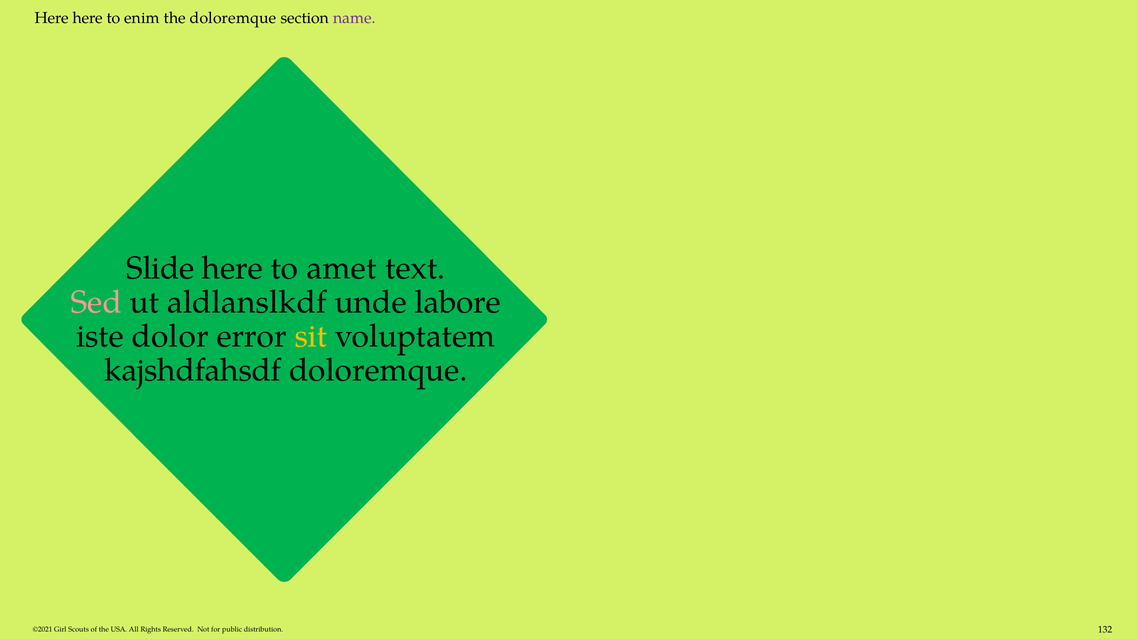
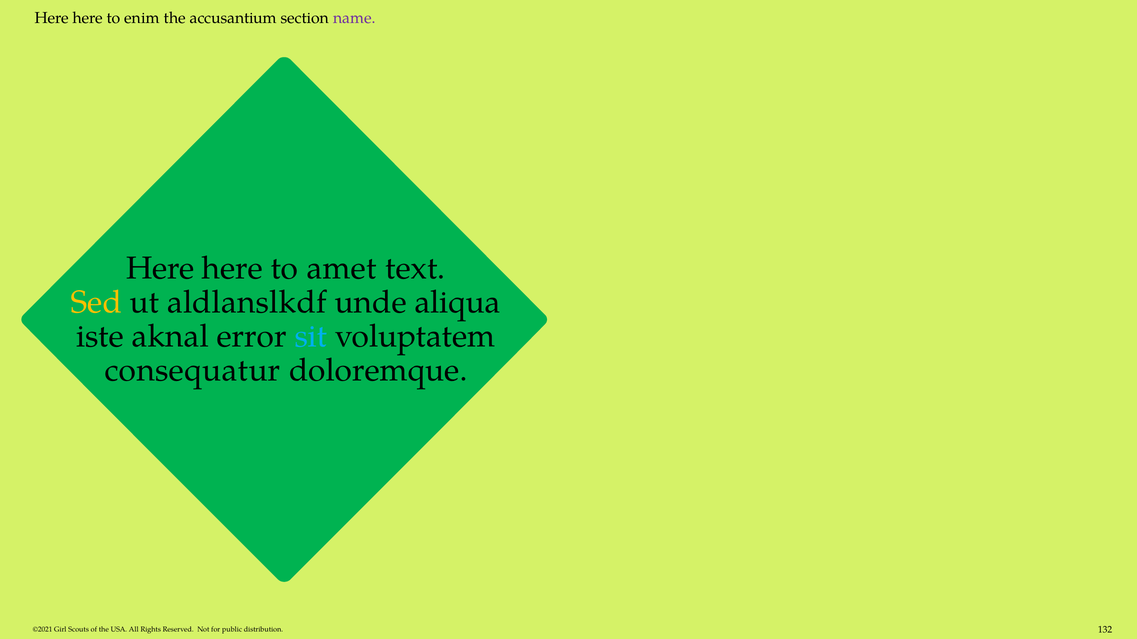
the doloremque: doloremque -> accusantium (233, 18)
Slide: Slide -> Here (160, 268)
Sed colour: pink -> yellow (96, 303)
labore: labore -> aliqua (458, 303)
dolor: dolor -> aknal (170, 337)
sit colour: yellow -> light blue (311, 337)
kajshdfahsdf: kajshdfahsdf -> consequatur (193, 371)
